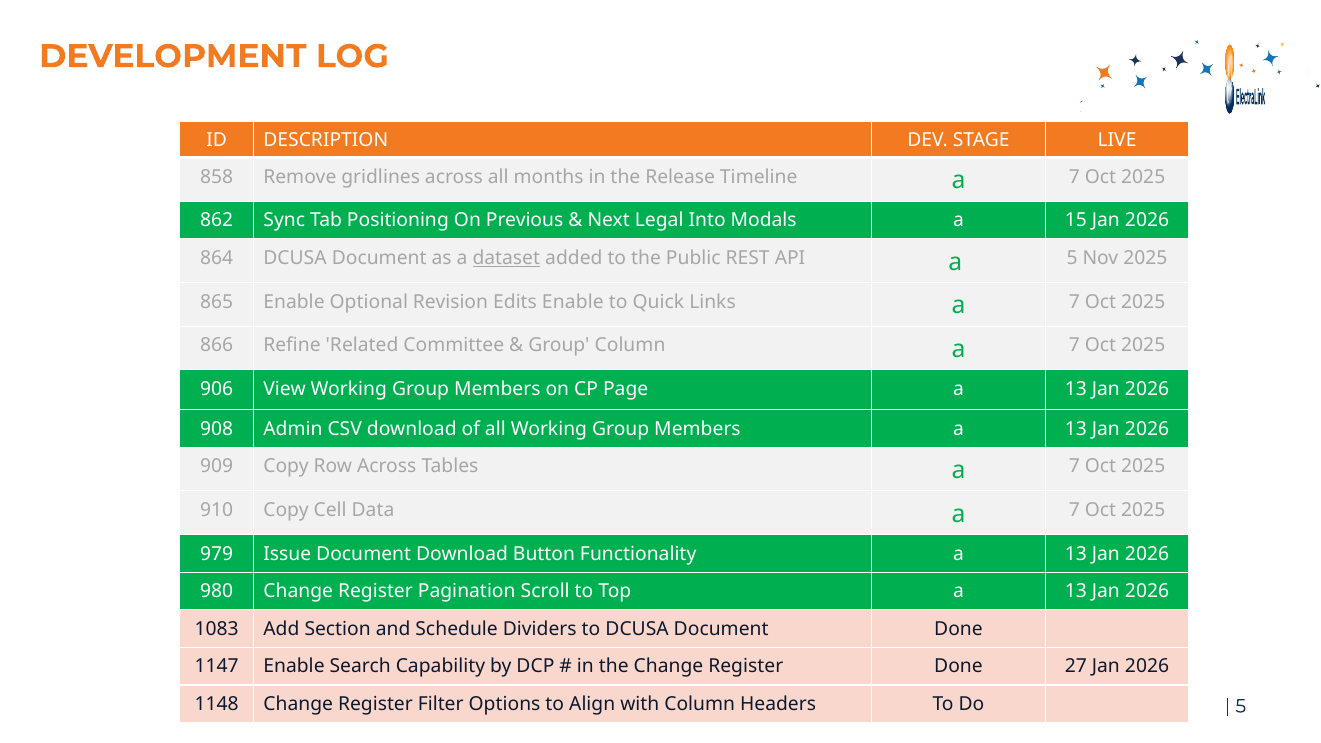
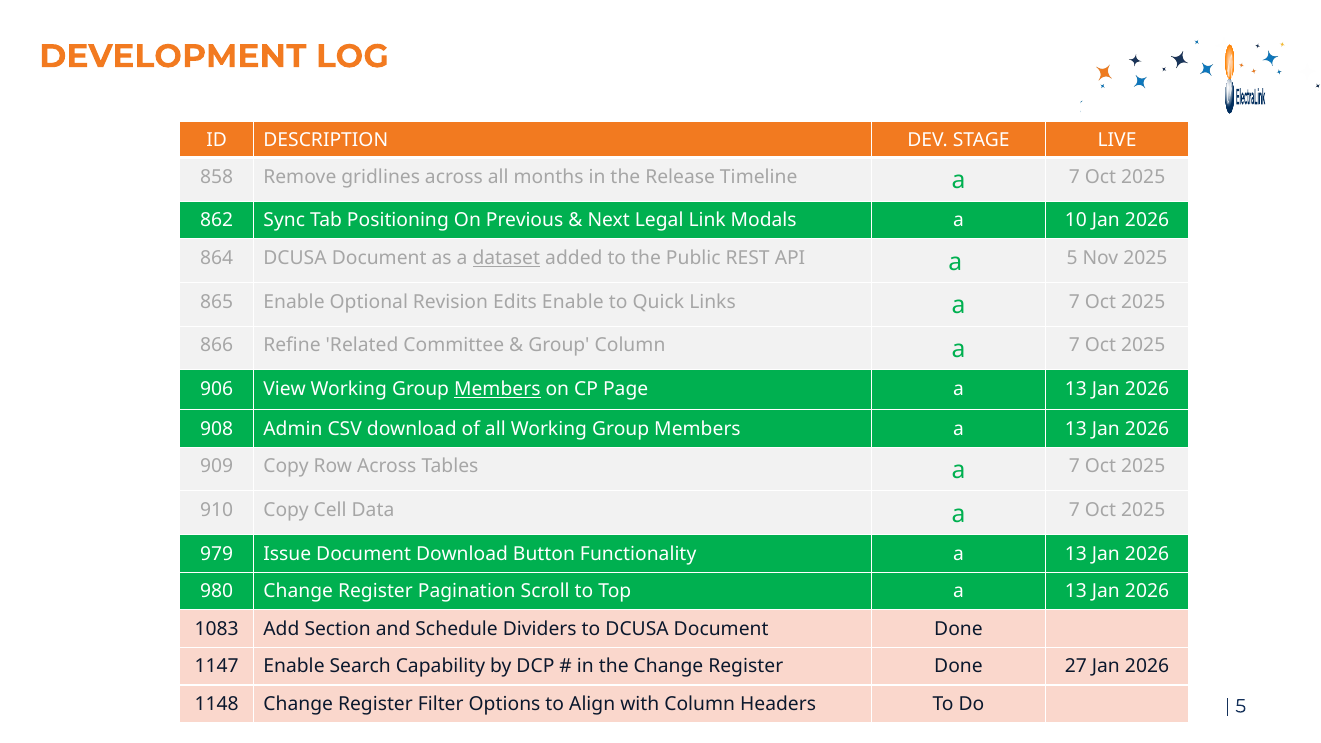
Into: Into -> Link (707, 220)
15: 15 -> 10 (1076, 220)
Members underline: none -> present (497, 389)
